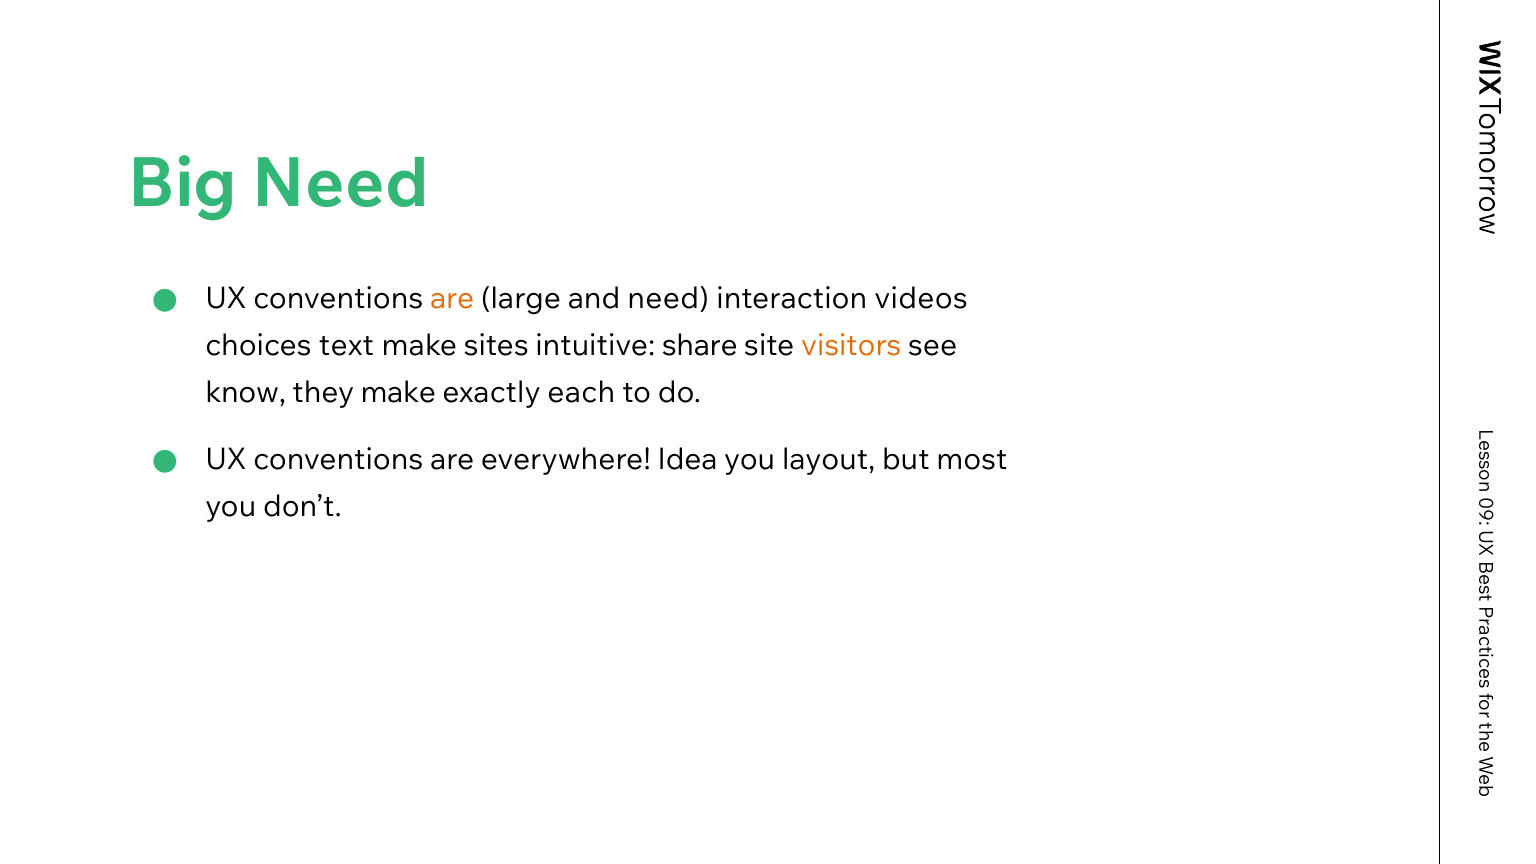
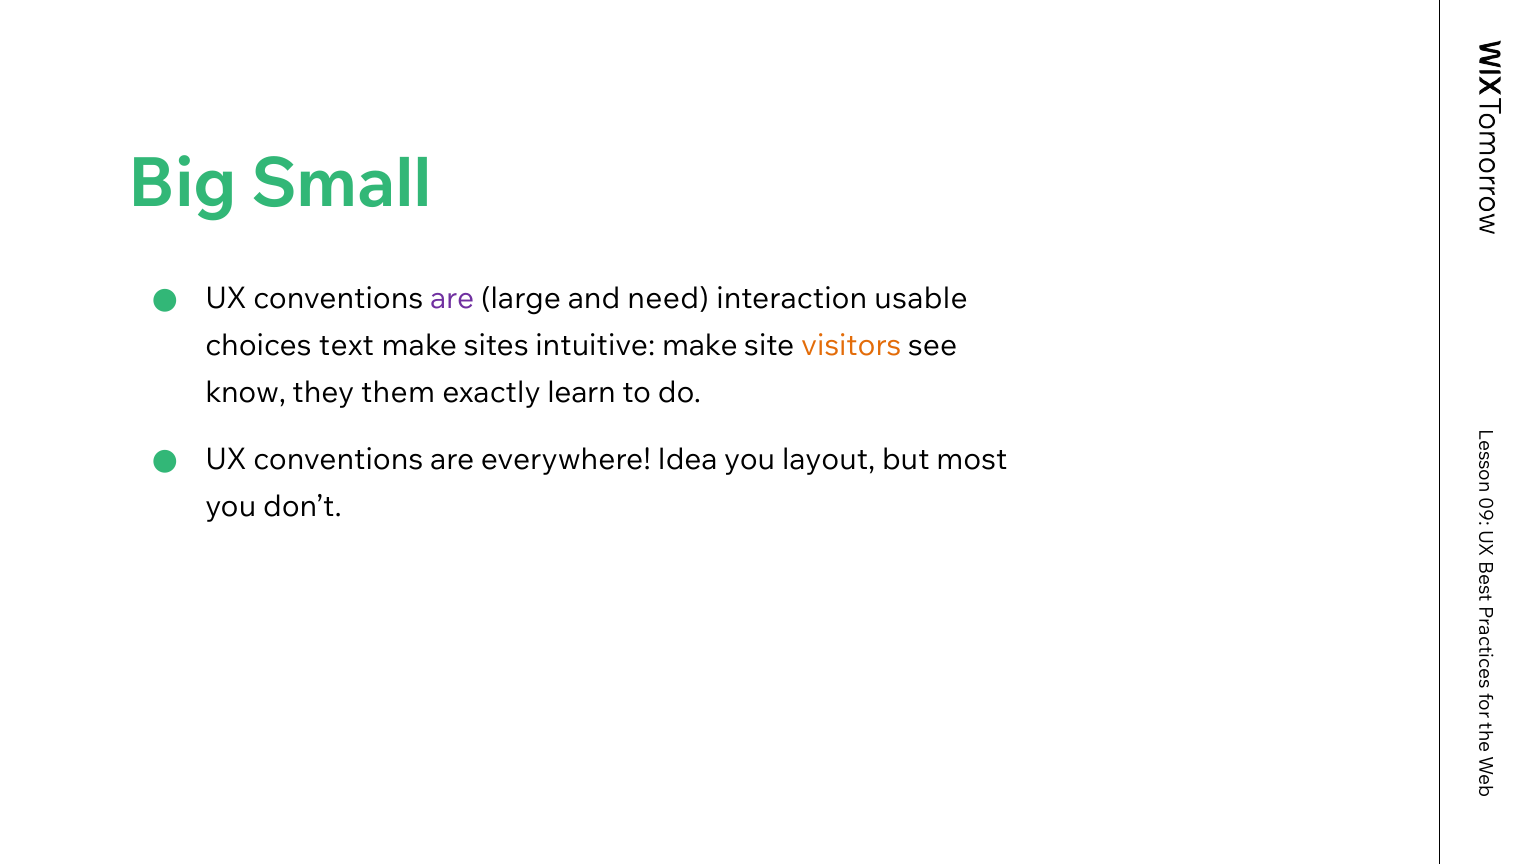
Big Need: Need -> Small (342, 184)
are colour: orange -> purple (452, 299)
videos: videos -> usable (921, 299)
intuitive share: share -> make (700, 346)
they make: make -> them (398, 392)
each: each -> learn (582, 392)
